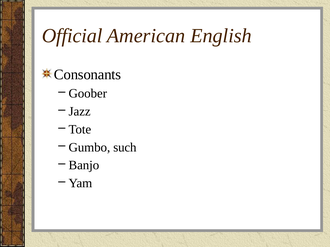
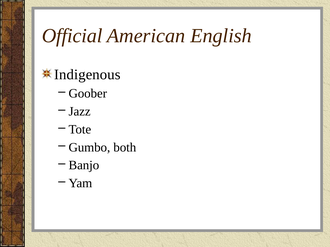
Consonants: Consonants -> Indigenous (87, 75)
such: such -> both (125, 148)
